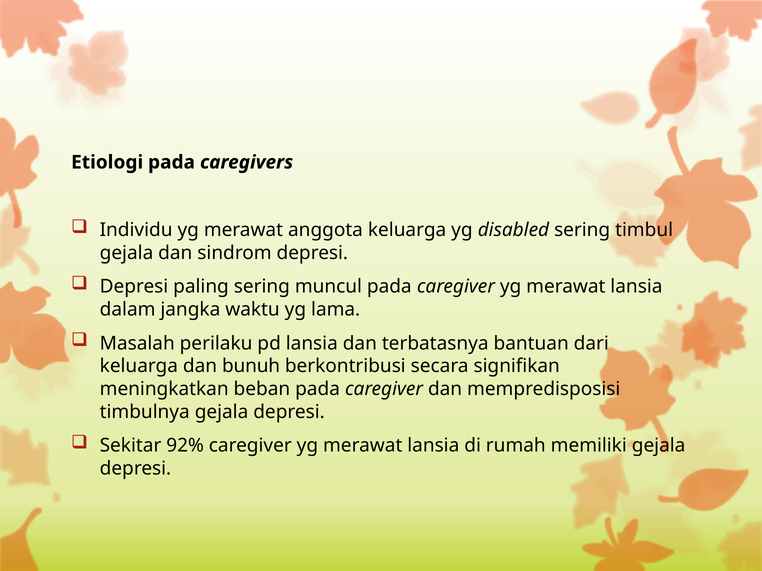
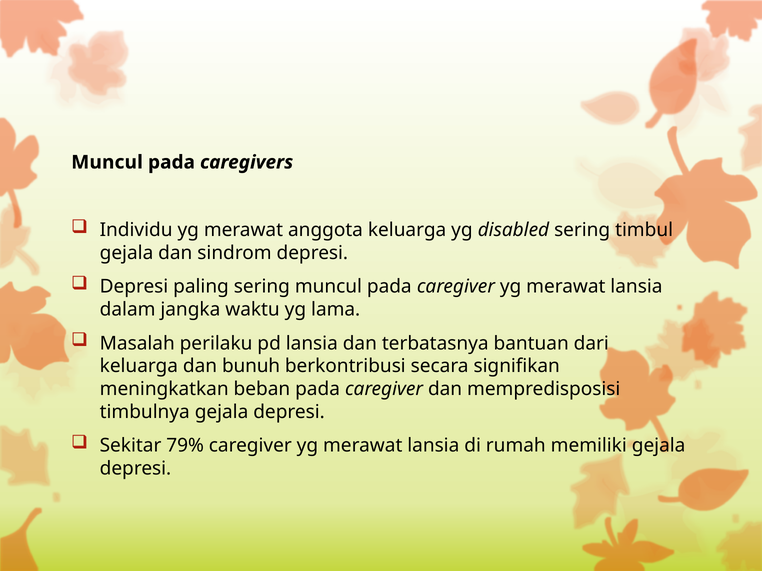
Etiologi: Etiologi -> Muncul (107, 162)
92%: 92% -> 79% (185, 446)
